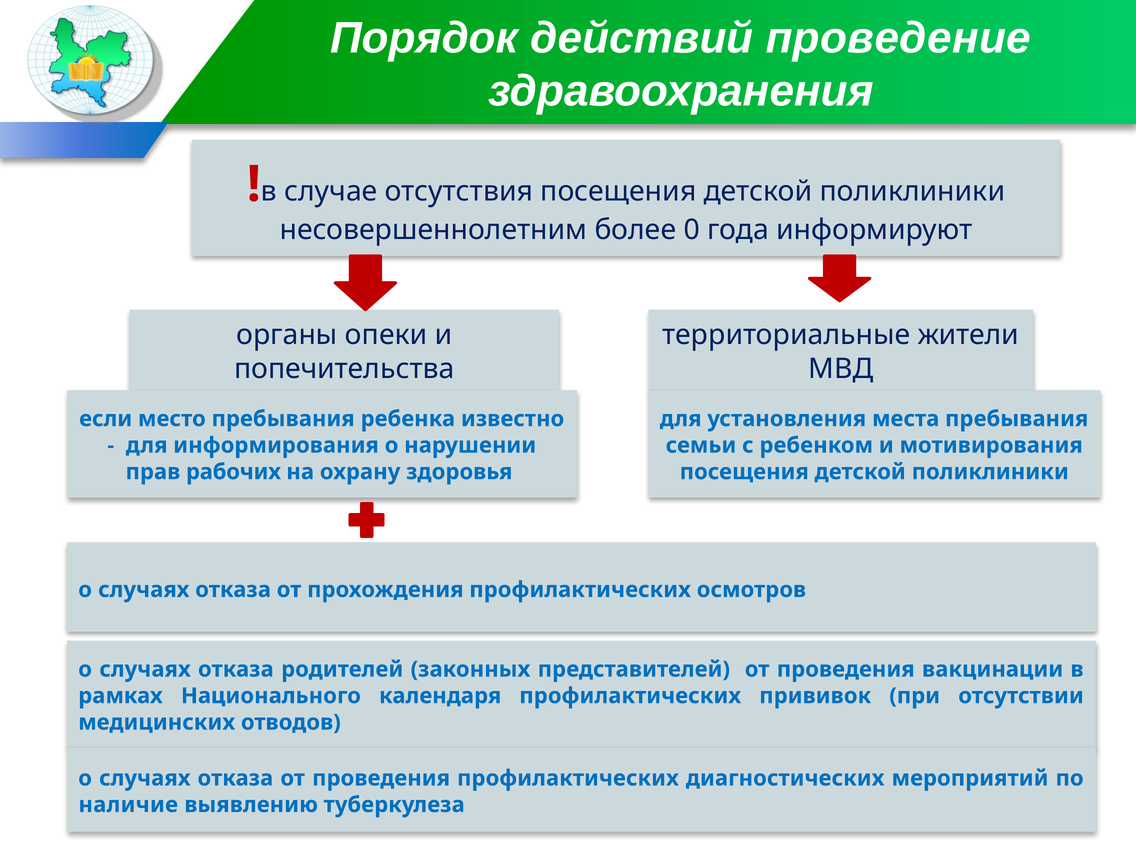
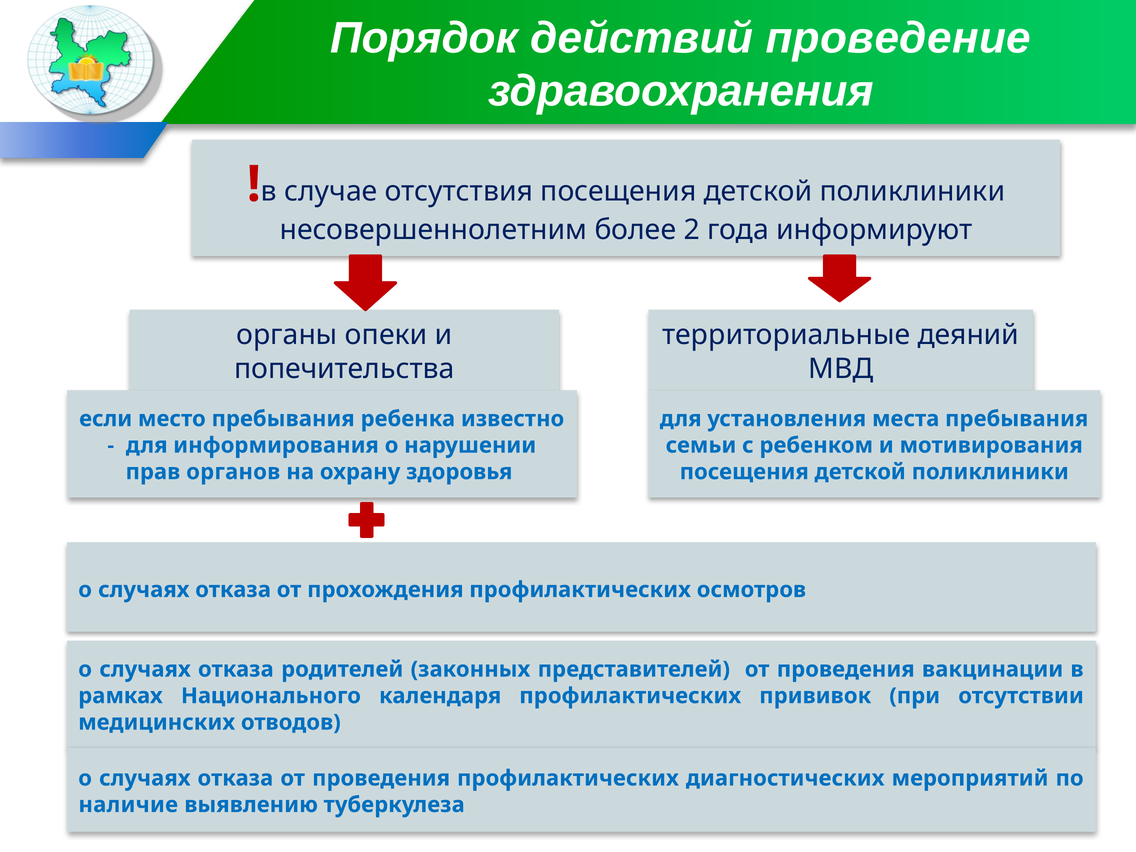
0: 0 -> 2 (692, 230)
жители: жители -> деяний (968, 335)
рабочих: рабочих -> органов (233, 472)
